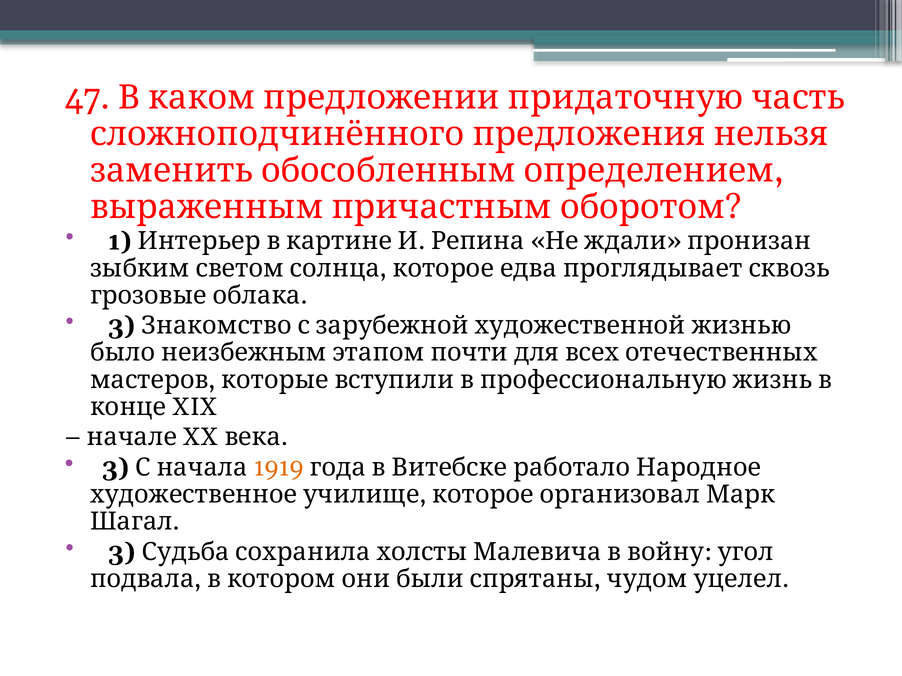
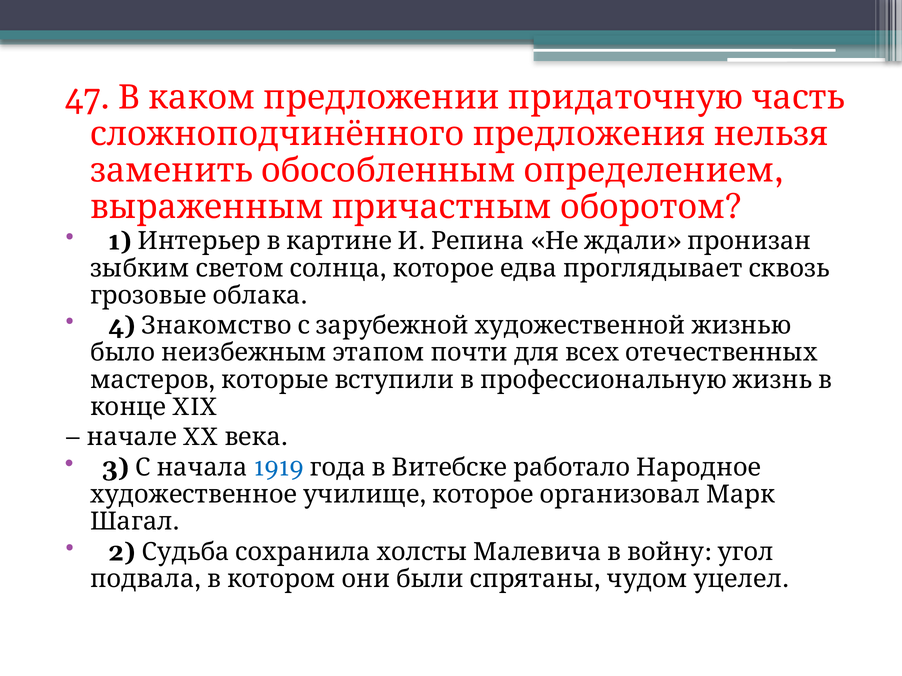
3: 3 -> 4 (122, 326)
1919 colour: orange -> blue (279, 468)
3: 3 -> 2 (122, 553)
